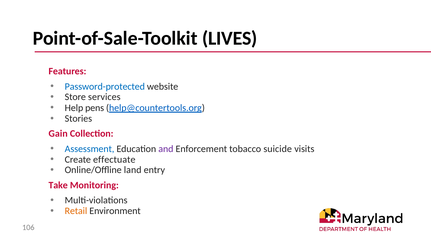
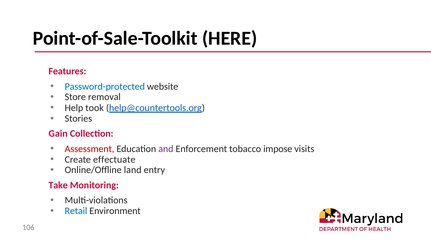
LIVES: LIVES -> HERE (230, 39)
services: services -> removal (104, 97)
pens: pens -> took (95, 108)
Assessment colour: blue -> red (90, 149)
suicide: suicide -> impose (278, 149)
Retail colour: orange -> blue (76, 211)
